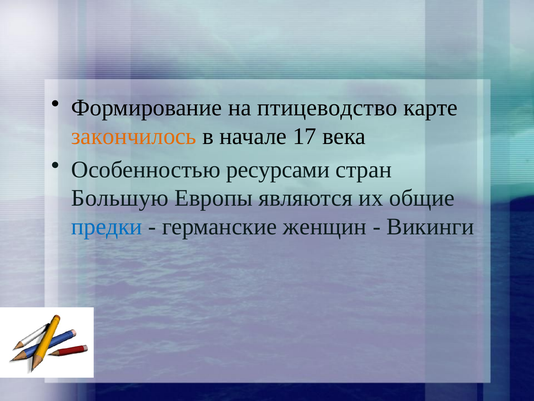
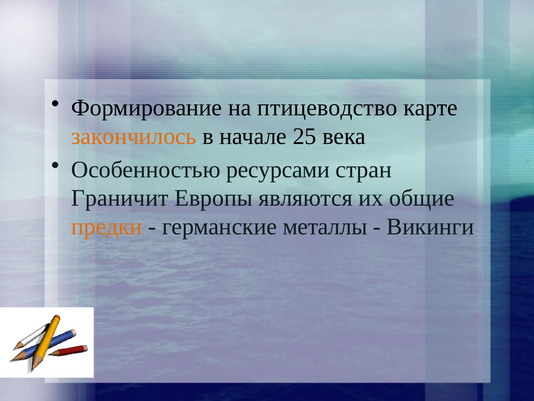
17: 17 -> 25 (305, 136)
Большую: Большую -> Граничит (120, 198)
предки colour: blue -> orange (107, 226)
женщин: женщин -> металлы (325, 226)
